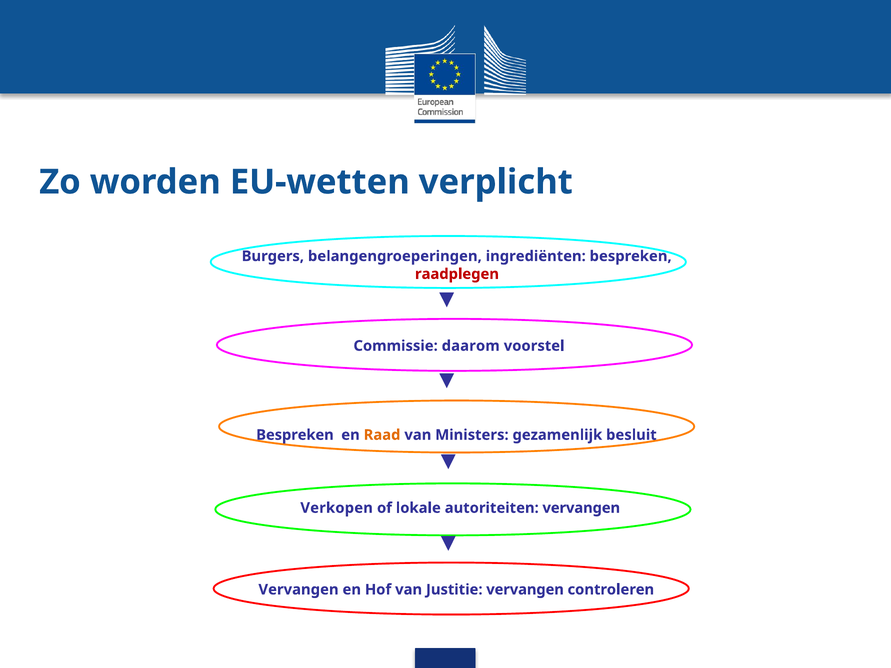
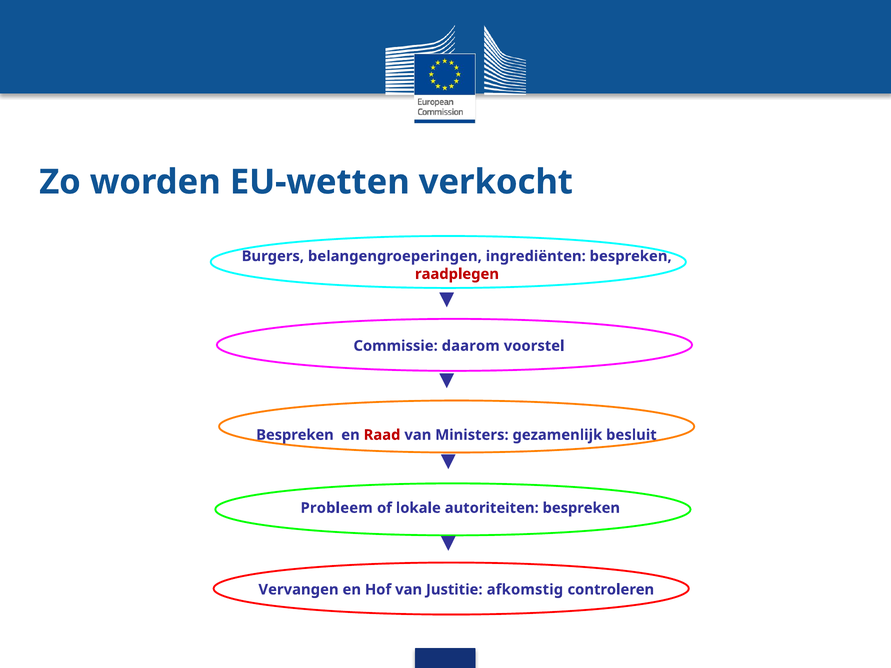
verplicht: verplicht -> verkocht (496, 182)
Raad colour: orange -> red (382, 435)
Verkopen: Verkopen -> Probleem (337, 508)
autoriteiten vervangen: vervangen -> bespreken (581, 508)
Justitie vervangen: vervangen -> afkomstig (525, 590)
